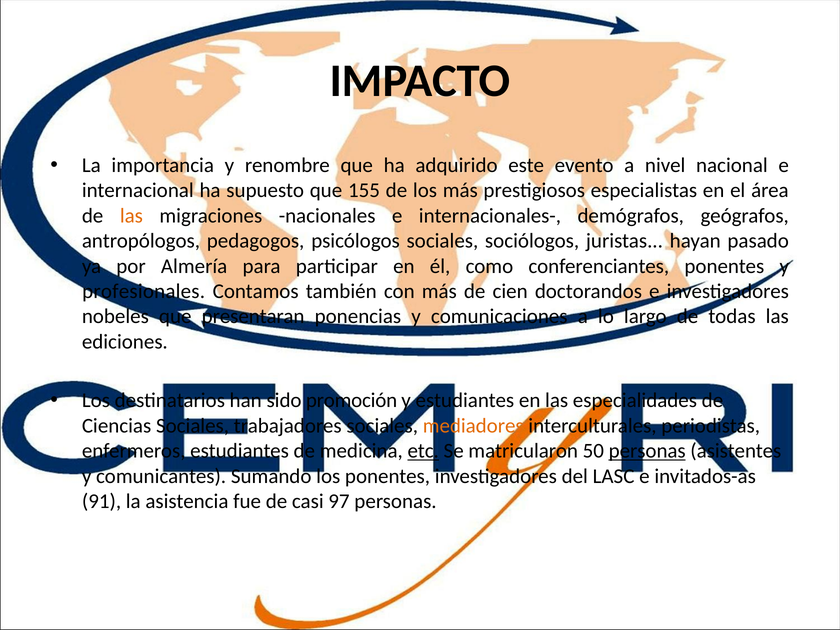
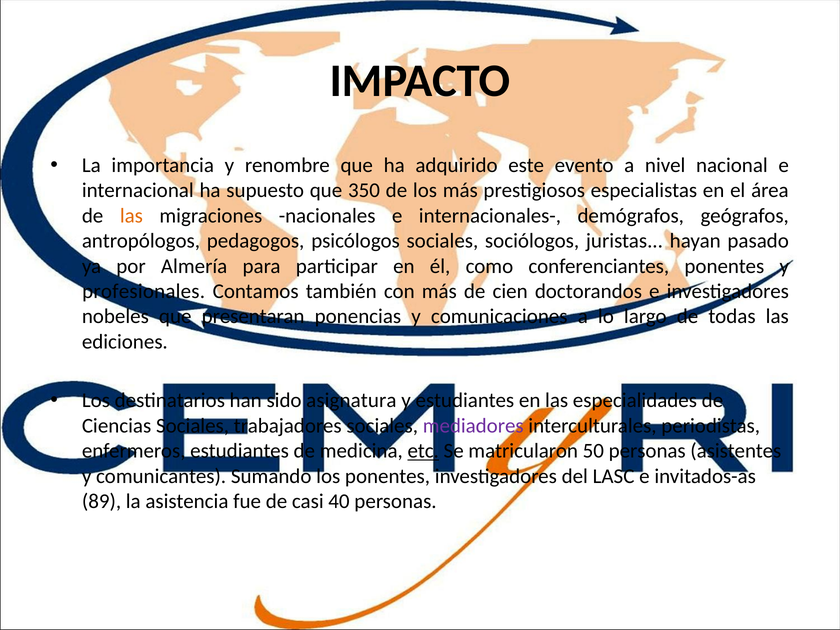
155: 155 -> 350 (364, 190)
promoción: promoción -> asignatura (351, 400)
mediadores colour: orange -> purple (473, 426)
personas underline: present -> none (647, 451)
91: 91 -> 89 (102, 501)
97: 97 -> 40 (339, 501)
